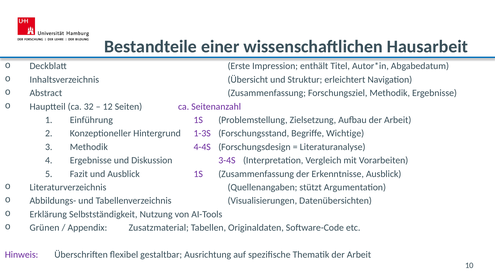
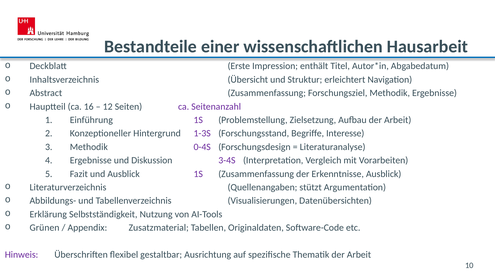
32: 32 -> 16 (89, 107)
Wichtige: Wichtige -> Interesse (345, 134)
4-4S: 4-4S -> 0-4S (202, 147)
